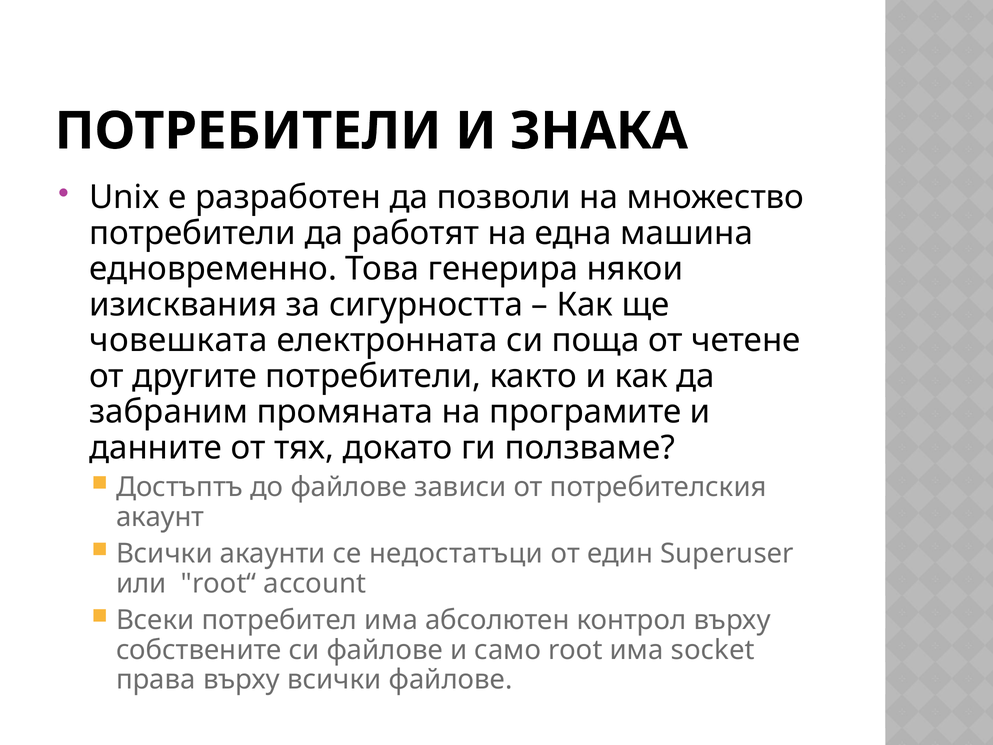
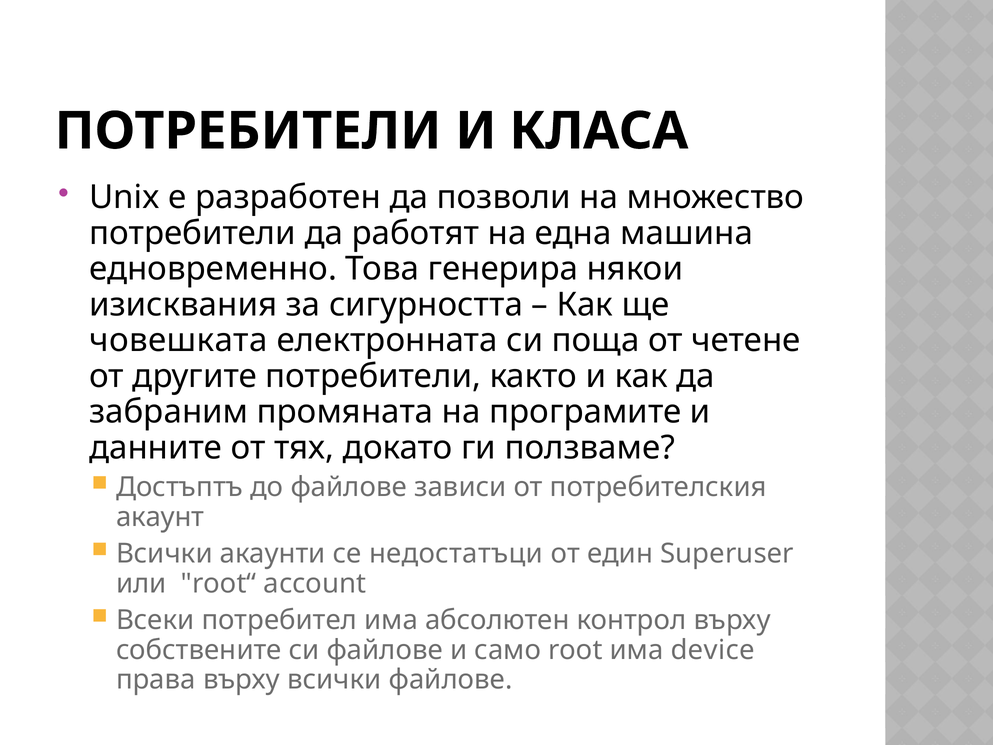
ЗНАКА: ЗНАКА -> КЛАСА (599, 131)
socket: socket -> device (713, 650)
